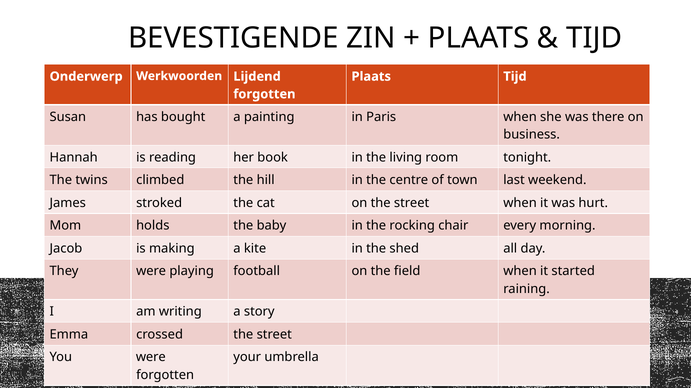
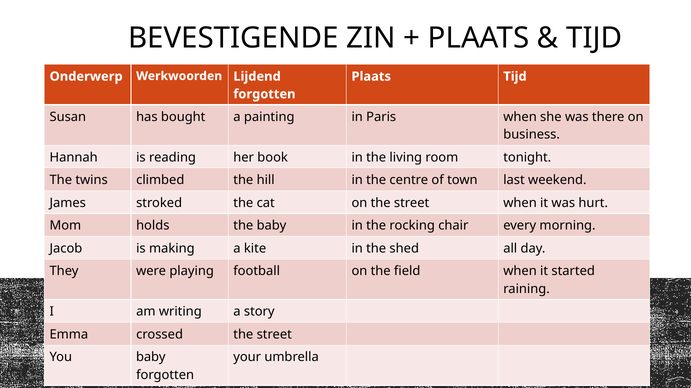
You were: were -> baby (151, 358)
